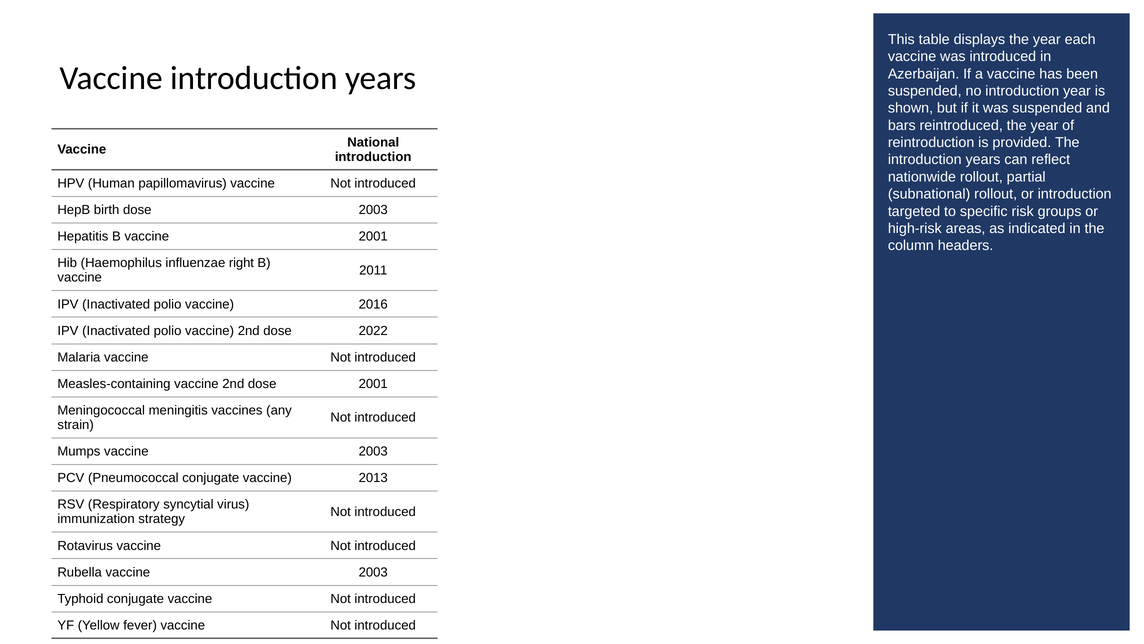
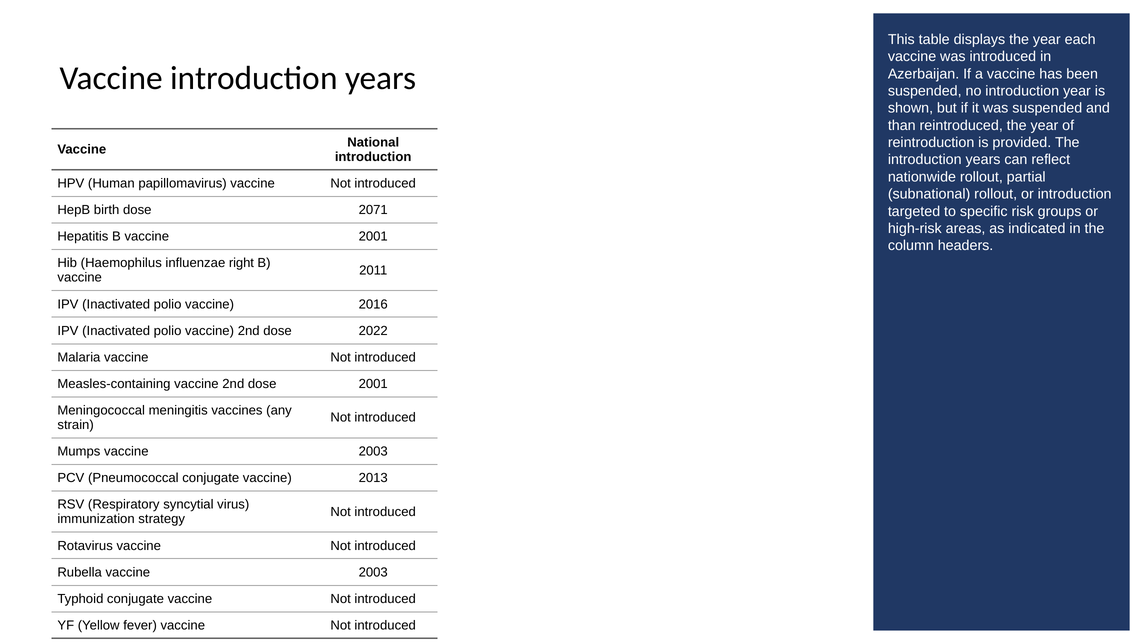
bars: bars -> than (902, 125)
dose 2003: 2003 -> 2071 (373, 210)
